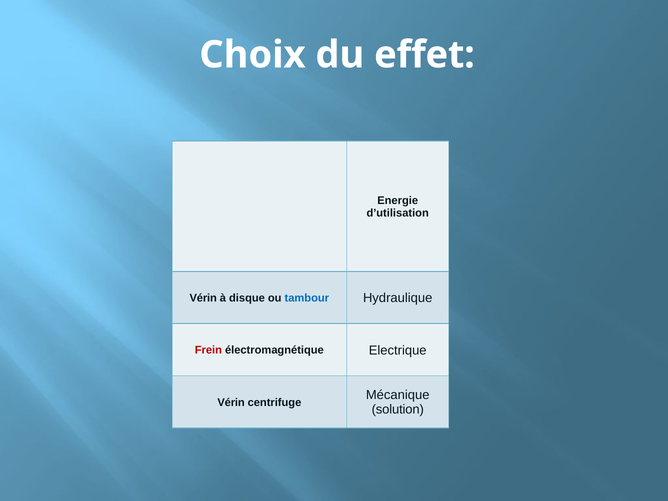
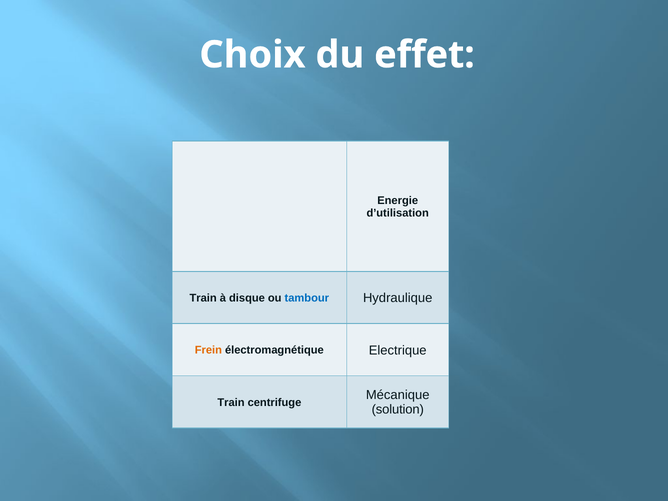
Vérin: Vérin -> Train (203, 298)
Frein colour: red -> orange (208, 350)
Vérin: Vérin -> Train (231, 402)
